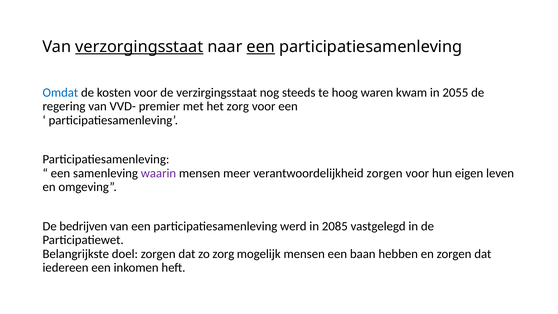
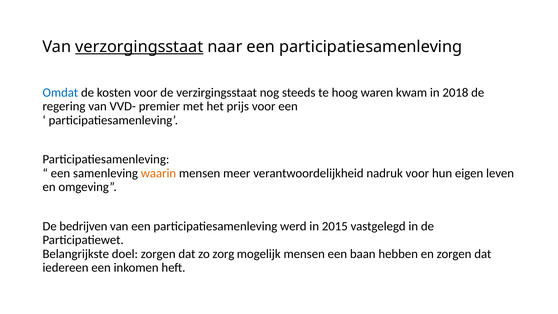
een underline: present -> none (261, 47)
2055: 2055 -> 2018 (455, 92)
het zorg: zorg -> prijs (238, 106)
waarin colour: purple -> orange (158, 173)
verantwoordelijkheid zorgen: zorgen -> nadruk (385, 173)
2085: 2085 -> 2015 (335, 226)
